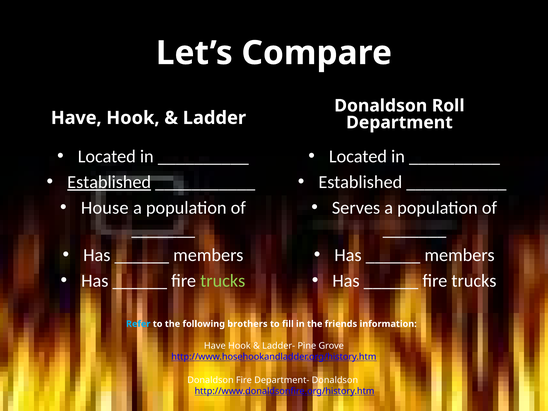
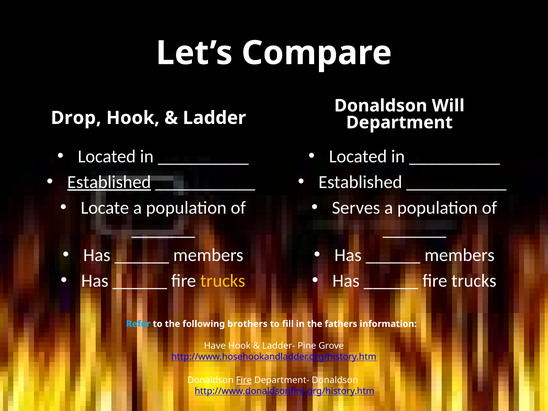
Roll: Roll -> Will (448, 106)
Have: Have -> Drop (76, 118)
House: House -> Locate (105, 208)
trucks colour: light green -> yellow (223, 281)
friends: friends -> fathers (341, 324)
Fire underline: none -> present (244, 380)
